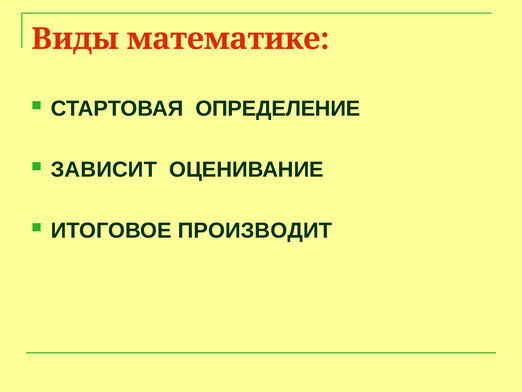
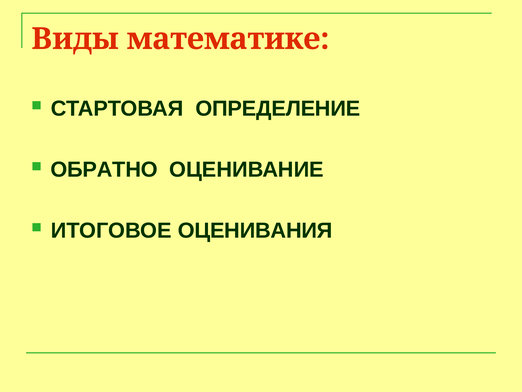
ЗАВИСИТ: ЗАВИСИТ -> ОБРАТНО (104, 169)
ПРОИЗВОДИТ: ПРОИЗВОДИТ -> ОЦЕНИВАНИЯ (255, 230)
